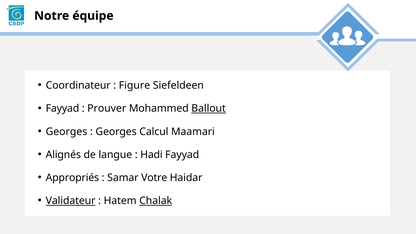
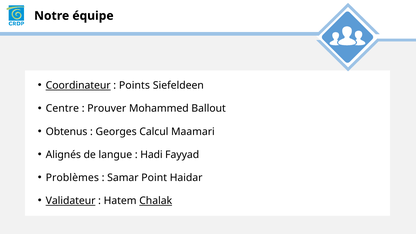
Coordinateur underline: none -> present (78, 85)
Figure: Figure -> Points (134, 85)
Fayyad: Fayyad -> Centre (62, 109)
Ballout underline: present -> none (209, 109)
Georges: Georges -> Obtenus (67, 132)
Appropriés: Appropriés -> Problèmes (72, 178)
Votre: Votre -> Point (154, 178)
